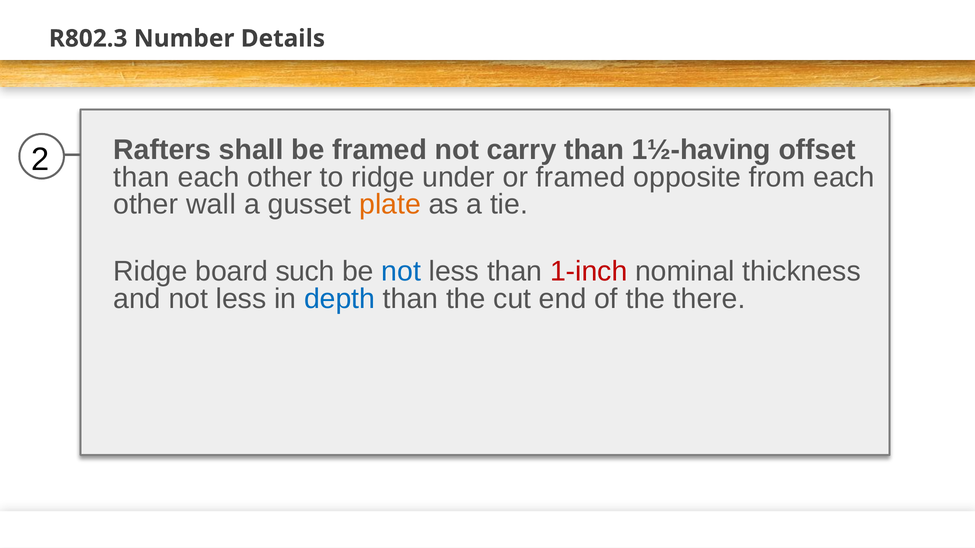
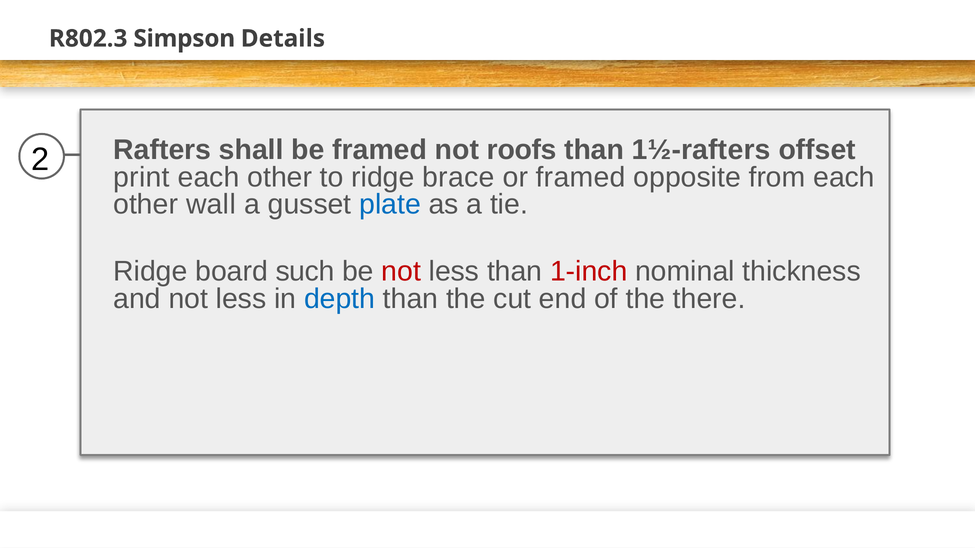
Number: Number -> Simpson (184, 39)
carry: carry -> roofs (522, 150)
1½-having: 1½-having -> 1½-rafters (701, 150)
than: than -> print (142, 177)
under: under -> brace (458, 177)
plate colour: orange -> blue (390, 205)
not colour: blue -> red (401, 272)
